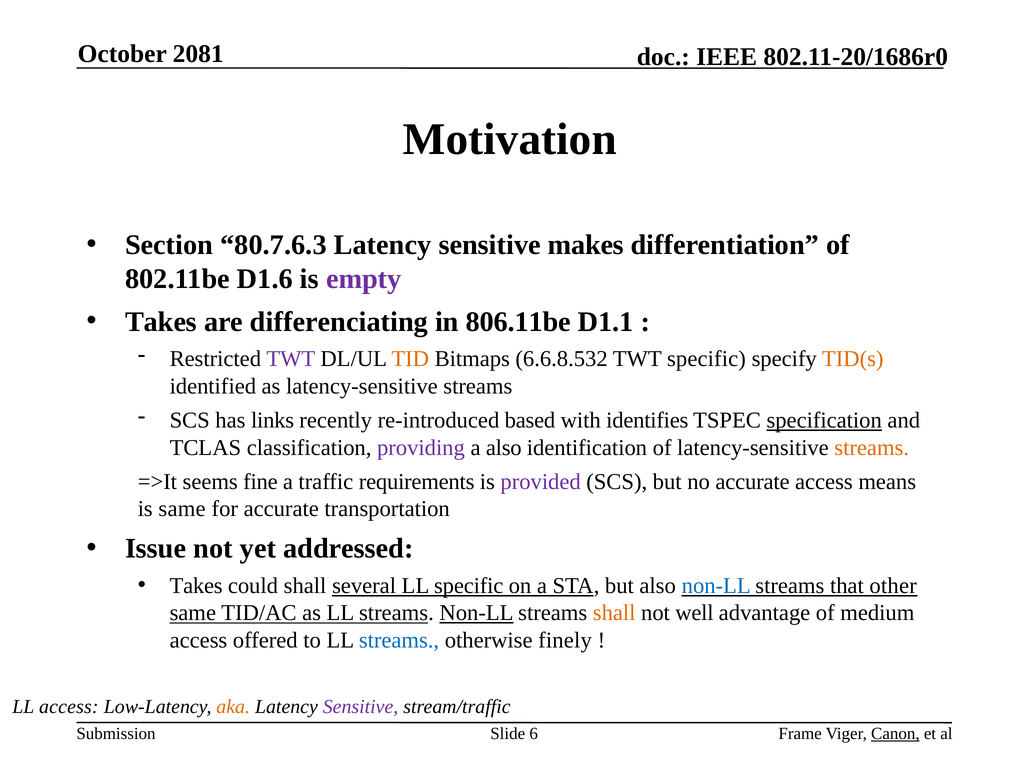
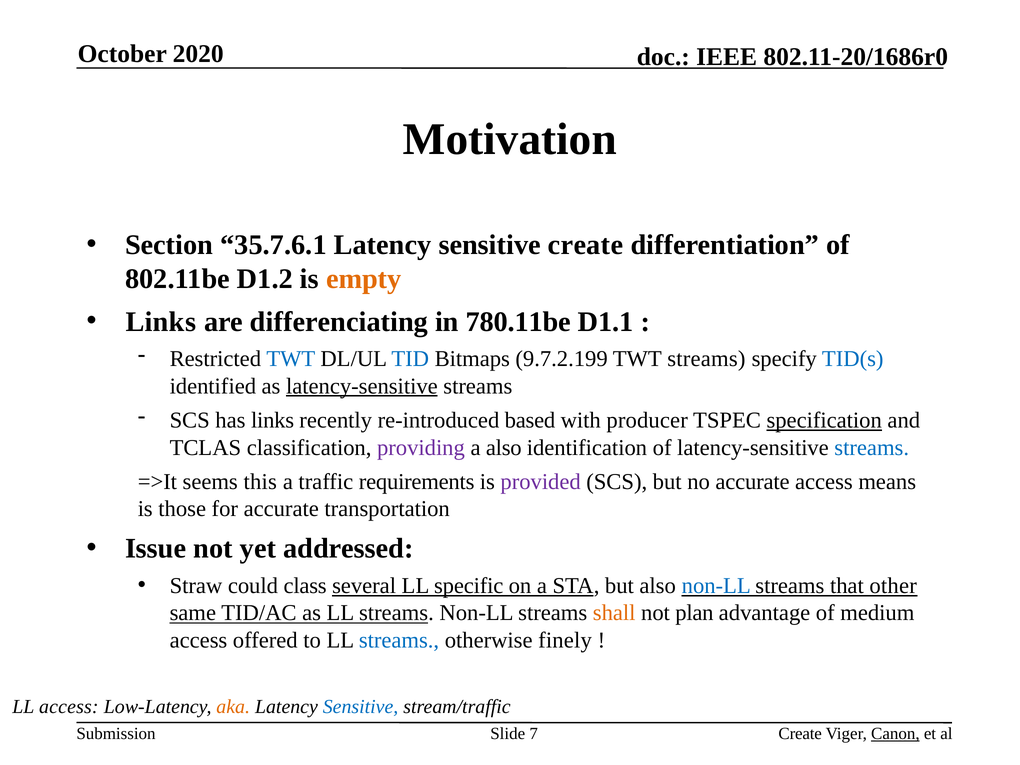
2081: 2081 -> 2020 (198, 54)
80.7.6.3: 80.7.6.3 -> 35.7.6.1 (274, 245)
sensitive makes: makes -> create (586, 245)
D1.6: D1.6 -> D1.2 (265, 279)
empty colour: purple -> orange (364, 279)
Takes: Takes -> Links (161, 322)
806.11be: 806.11be -> 780.11be (518, 322)
TWT colour: purple -> blue (291, 359)
TID colour: orange -> blue (410, 359)
6.6.8.532: 6.6.8.532 -> 9.7.2.199 (562, 359)
TWT specific: specific -> streams (706, 359)
TID(s colour: orange -> blue (853, 359)
latency-sensitive underline: none -> present (362, 386)
identifies: identifies -> producer (647, 420)
streams colour: orange -> blue (872, 448)
fine: fine -> this (260, 482)
is same: same -> those (182, 509)
Takes: Takes -> Straw (196, 586)
could shall: shall -> class (305, 586)
Non-LL underline: present -> none (476, 613)
well: well -> plan (694, 613)
Sensitive colour: purple -> blue (361, 707)
6: 6 -> 7 (534, 734)
Frame: Frame -> Create (800, 734)
